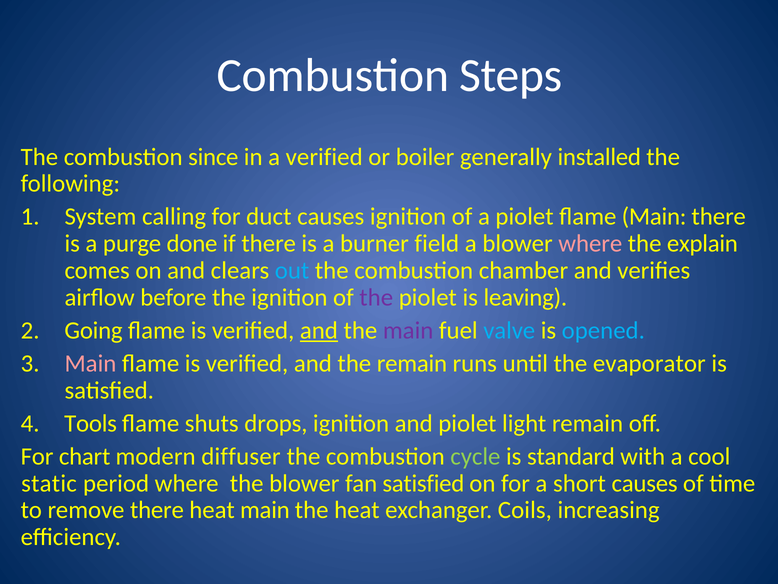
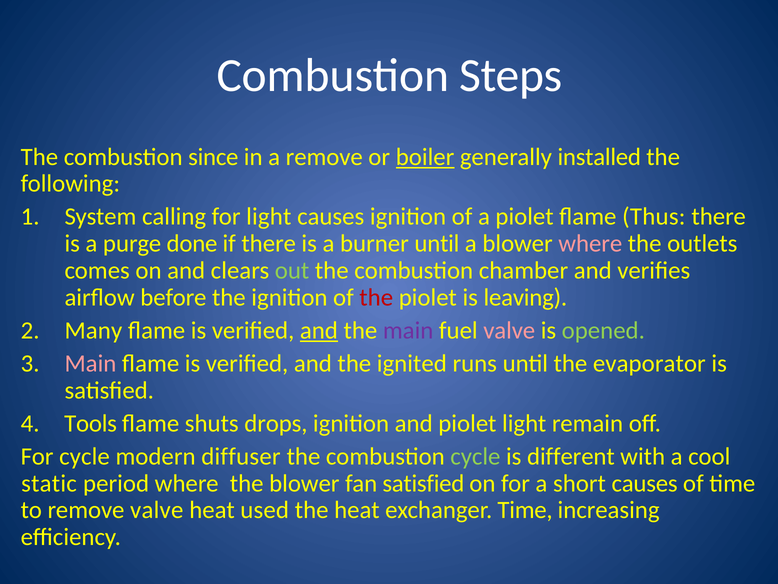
a verified: verified -> remove (324, 157)
boiler underline: none -> present (425, 157)
for duct: duct -> light (269, 217)
flame Main: Main -> Thus (654, 217)
burner field: field -> until (437, 243)
explain: explain -> outlets (702, 243)
out colour: light blue -> light green (292, 270)
the colour: purple -> red (376, 297)
Going: Going -> Many (93, 330)
valve colour: light blue -> pink (509, 330)
opened colour: light blue -> light green (603, 330)
the remain: remain -> ignited (412, 363)
For chart: chart -> cycle (84, 456)
standard: standard -> different (571, 456)
remove there: there -> valve (157, 510)
heat main: main -> used (265, 510)
exchanger Coils: Coils -> Time (525, 510)
